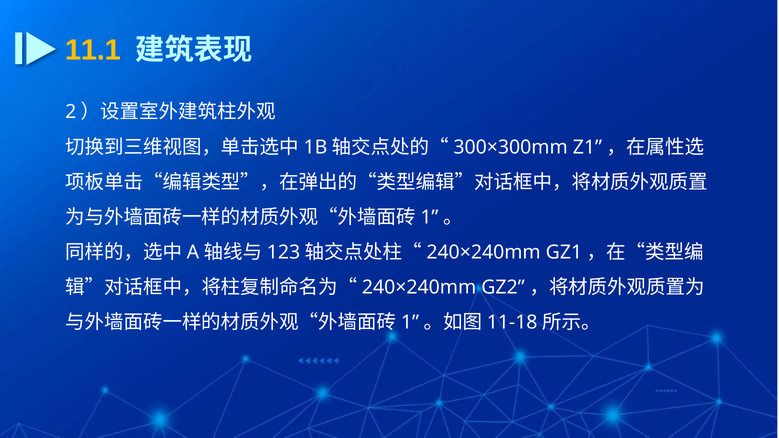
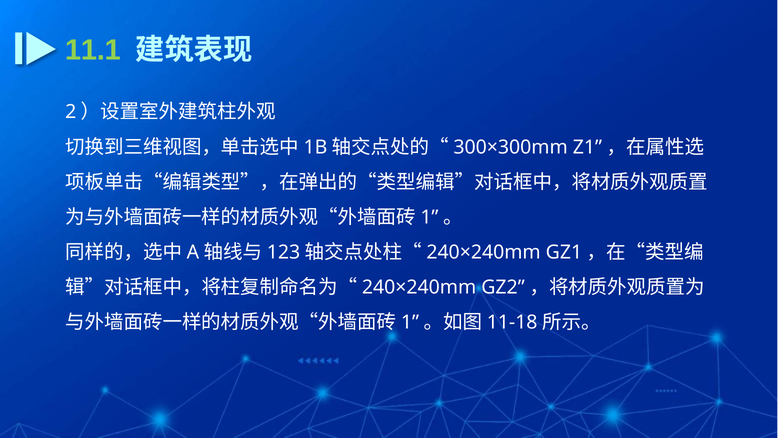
11.1 colour: yellow -> light green (93, 50)
